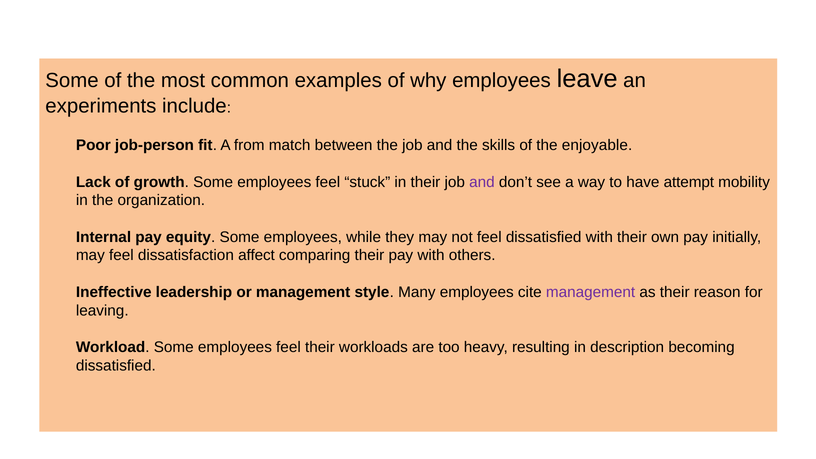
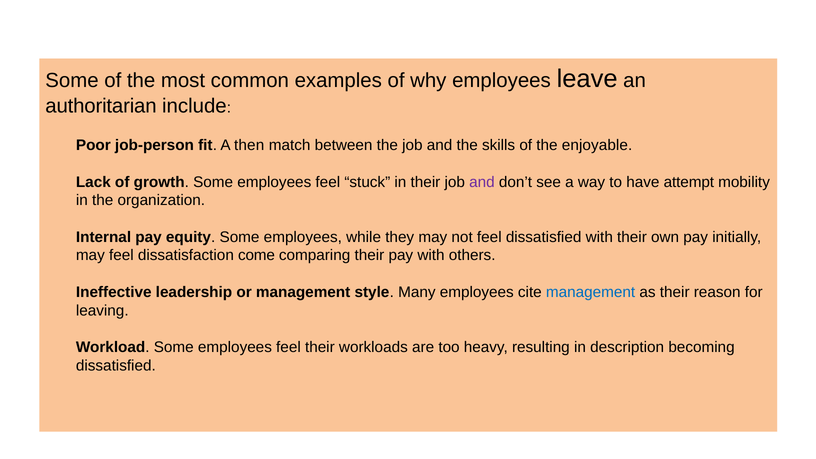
experiments: experiments -> authoritarian (101, 106)
from: from -> then (249, 145)
affect: affect -> come (256, 255)
management colour: purple -> blue (591, 292)
